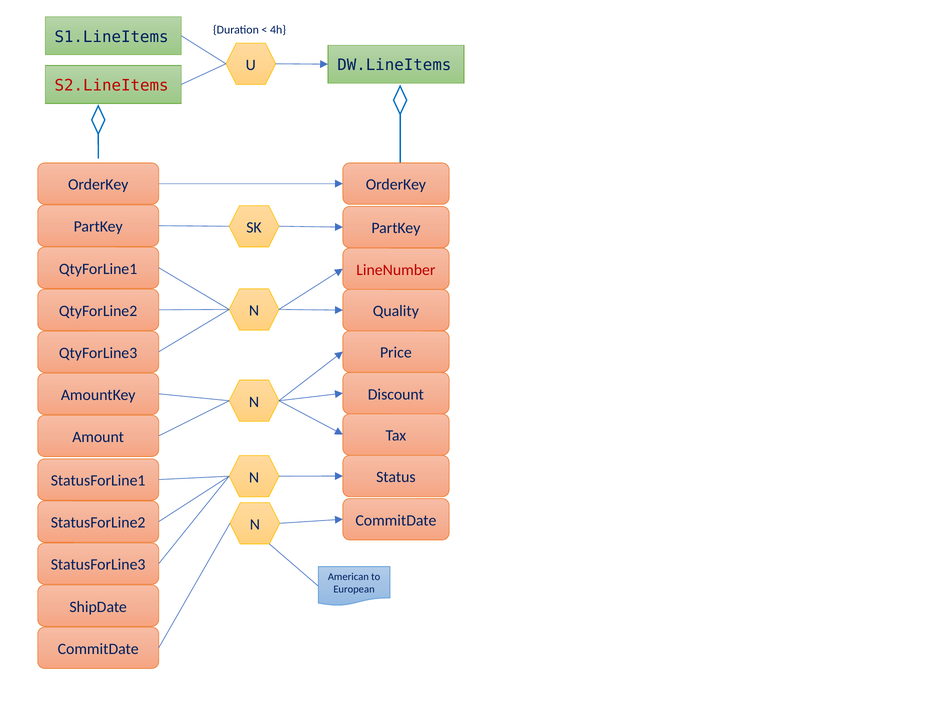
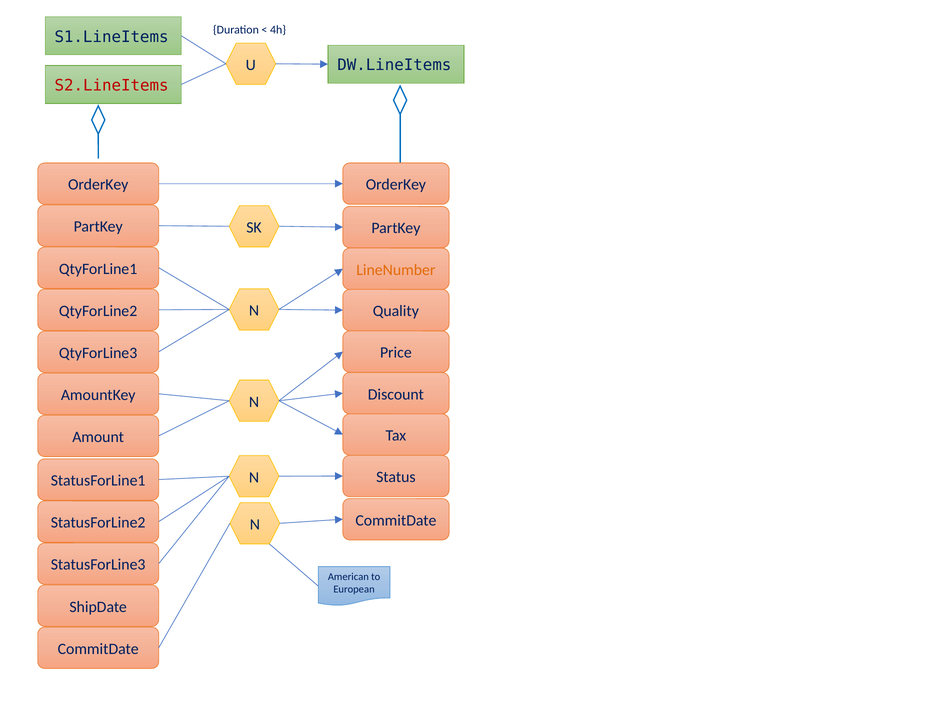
LineNumber colour: red -> orange (396, 270)
